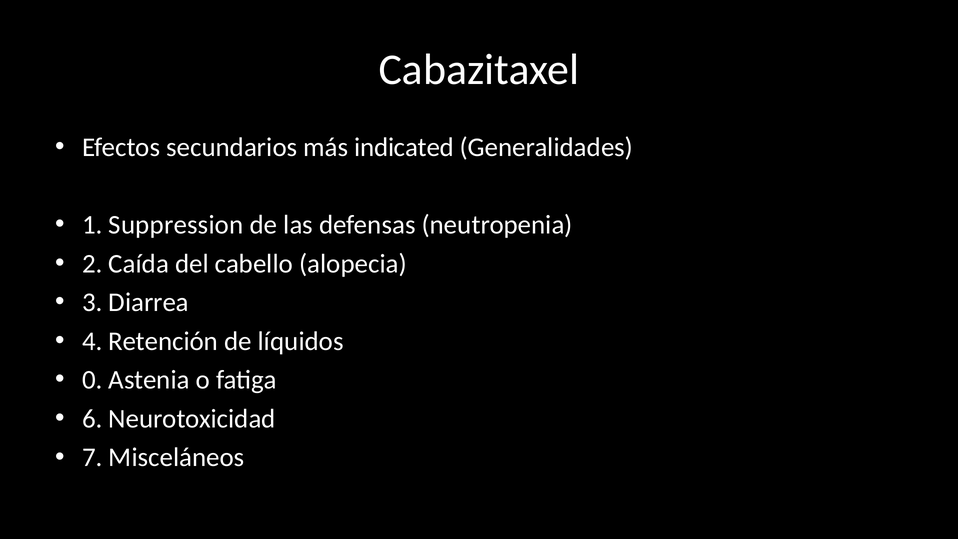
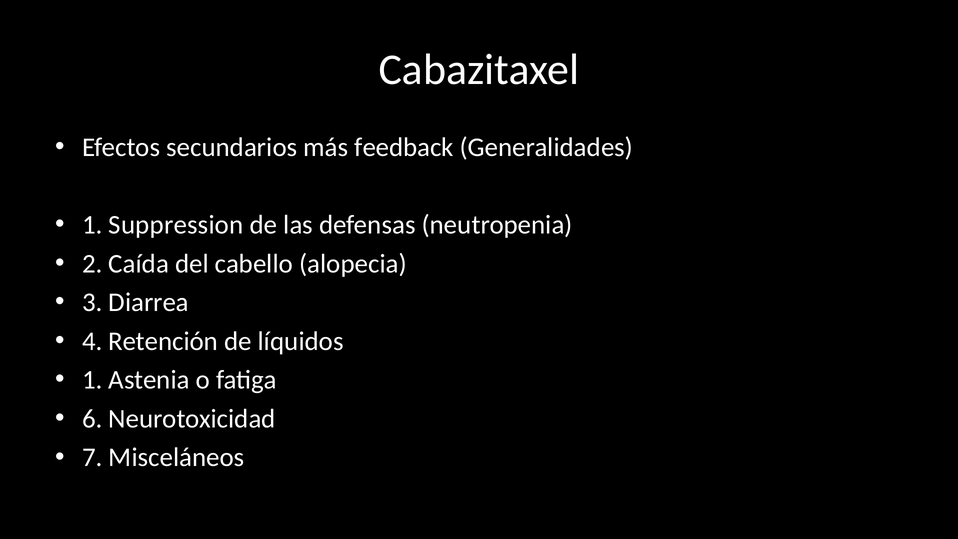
indicated: indicated -> feedback (404, 147)
0: 0 -> 1 (92, 380)
